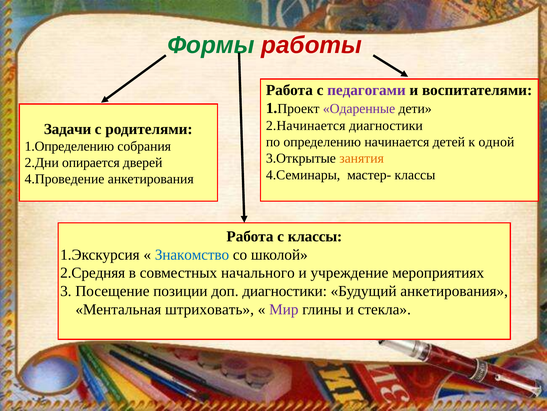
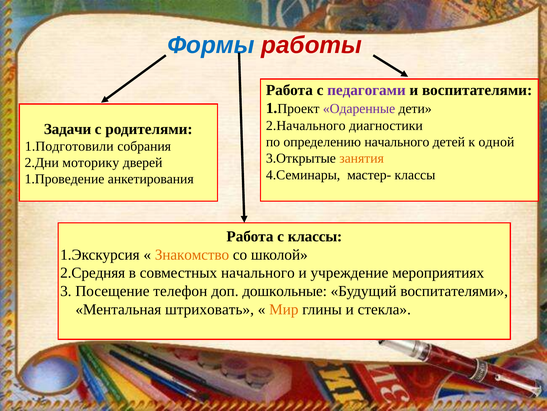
Формы colour: green -> blue (211, 45)
2.Начинается: 2.Начинается -> 2.Начального (306, 125)
определению начинается: начинается -> начального (397, 142)
1.Определению: 1.Определению -> 1.Подготовили (69, 146)
опирается: опирается -> моторику (91, 162)
4.Проведение: 4.Проведение -> 1.Проведение (65, 179)
Знакомство colour: blue -> orange (192, 254)
позиции: позиции -> телефон (180, 291)
доп диагностики: диагностики -> дошкольные (285, 291)
Будущий анкетирования: анкетирования -> воспитателями (454, 291)
Мир colour: purple -> orange (284, 309)
